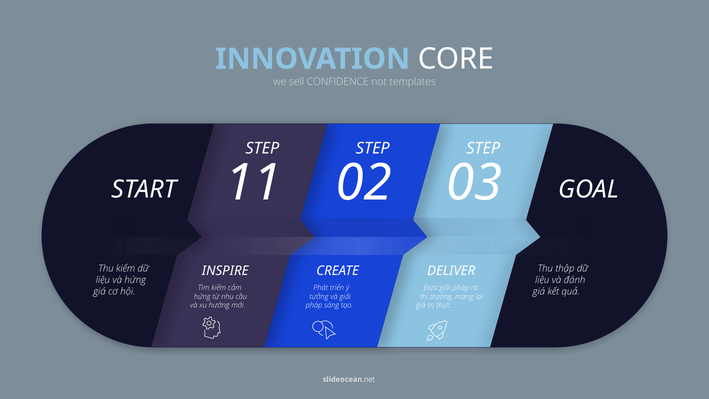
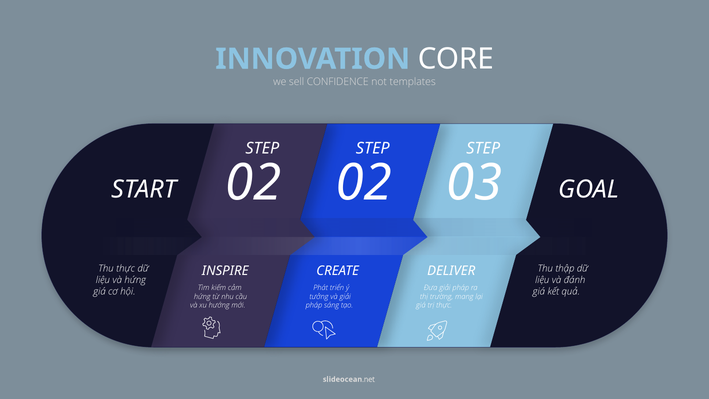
START 11: 11 -> 02 (253, 183)
Thu kiếm: kiếm -> thực (126, 268)
